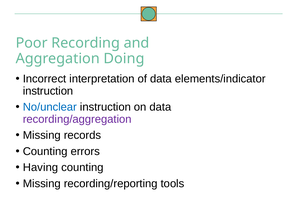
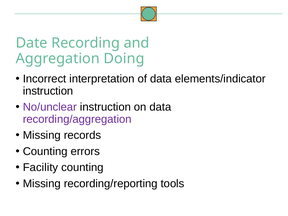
Poor: Poor -> Date (32, 43)
No/unclear colour: blue -> purple (50, 107)
Having: Having -> Facility (41, 167)
